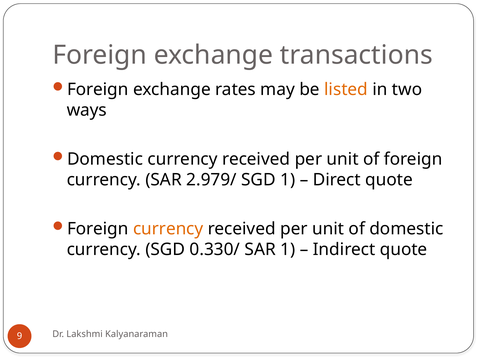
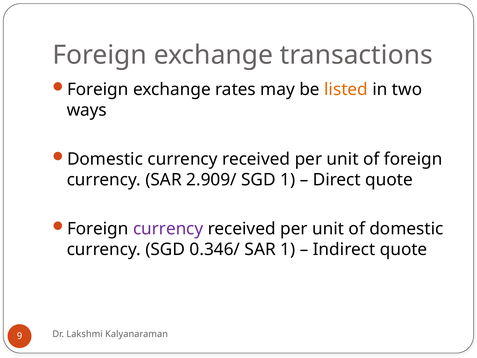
2.979/: 2.979/ -> 2.909/ (211, 180)
currency colour: orange -> purple (168, 229)
0.330/: 0.330/ -> 0.346/ (215, 249)
